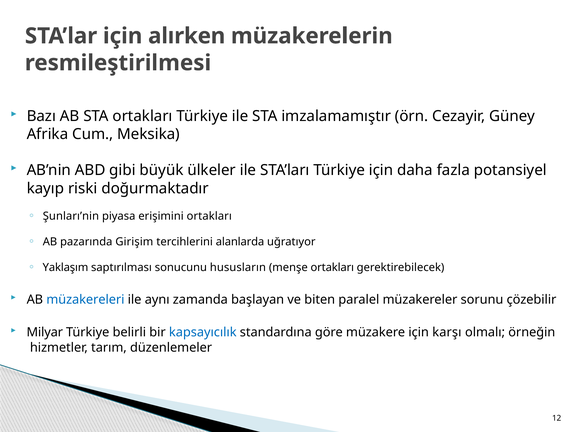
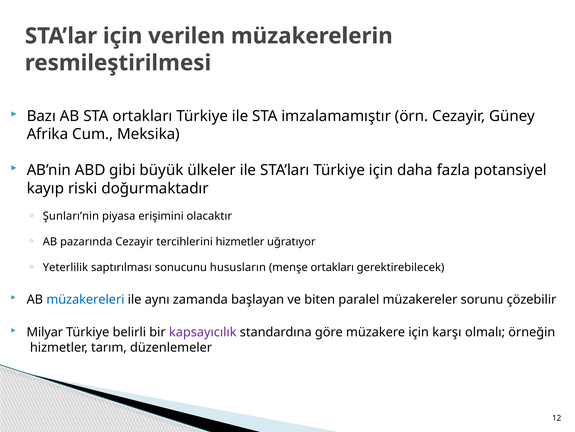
alırken: alırken -> verilen (187, 36)
erişimini ortakları: ortakları -> olacaktır (209, 216)
pazarında Girişim: Girişim -> Cezayir (134, 241)
tercihlerini alanlarda: alanlarda -> hizmetler (240, 241)
Yaklaşım: Yaklaşım -> Yeterlilik (65, 267)
kapsayıcılık colour: blue -> purple (203, 332)
